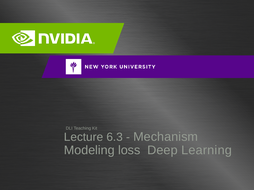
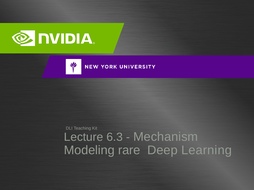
loss: loss -> rare (129, 151)
